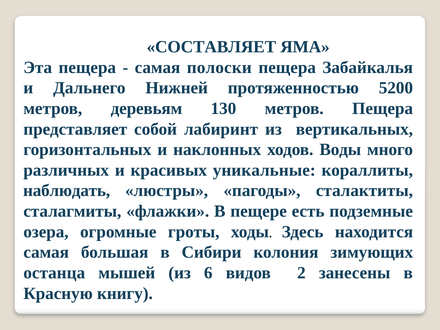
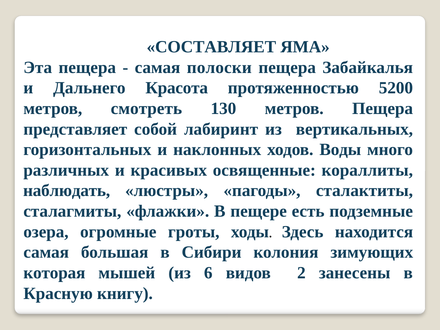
Нижней: Нижней -> Красота (177, 88)
деревьям: деревьям -> смотреть (146, 108)
уникальные: уникальные -> освященные (264, 170)
останца: останца -> которая (54, 273)
